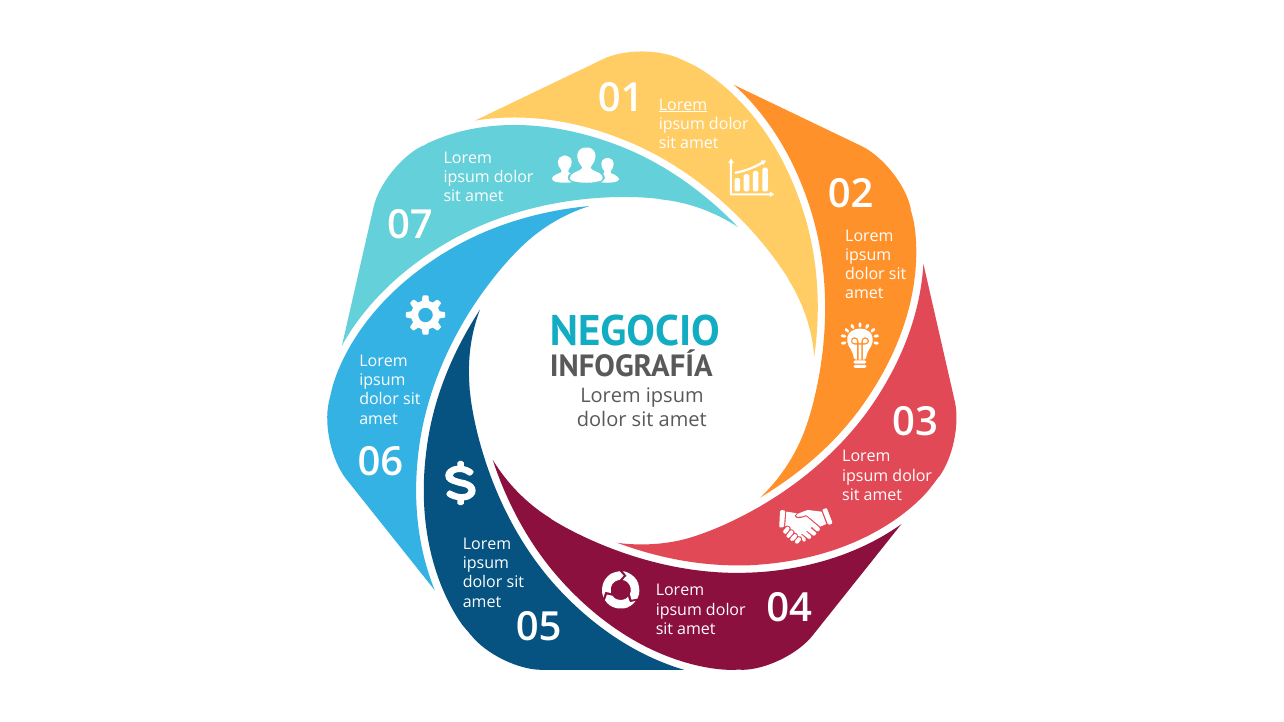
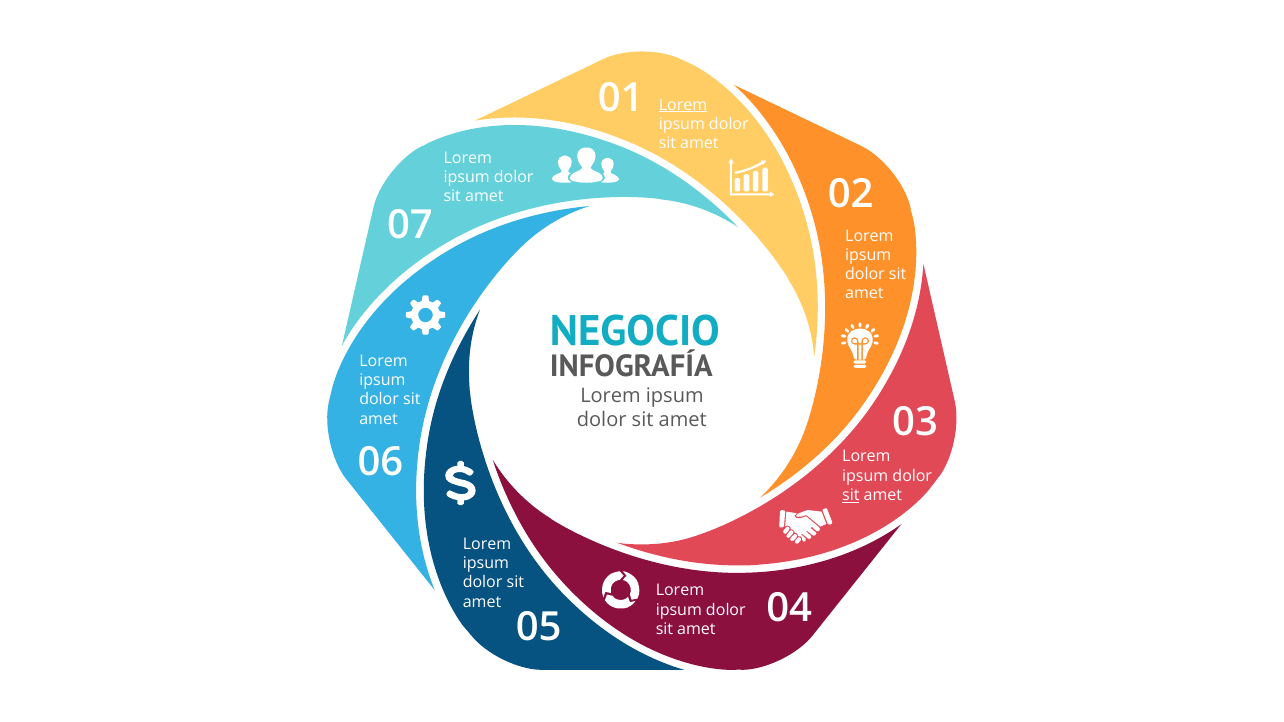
sit underline: none -> present (851, 495)
